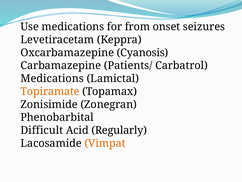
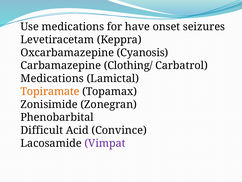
from: from -> have (137, 27)
Patients/: Patients/ -> Clothing/ (128, 65)
Regularly: Regularly -> Convince (119, 130)
Vimpat colour: orange -> purple (105, 143)
